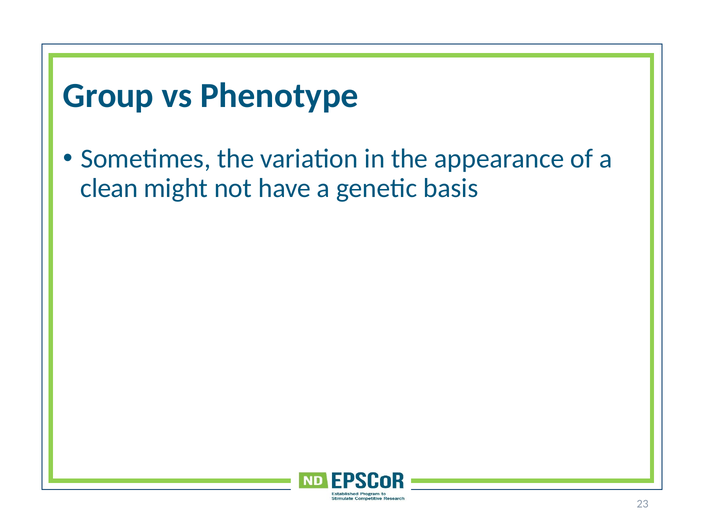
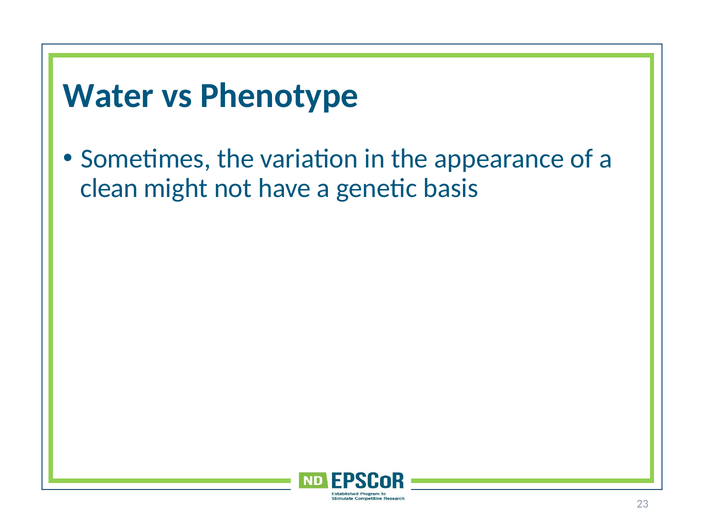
Group: Group -> Water (108, 96)
